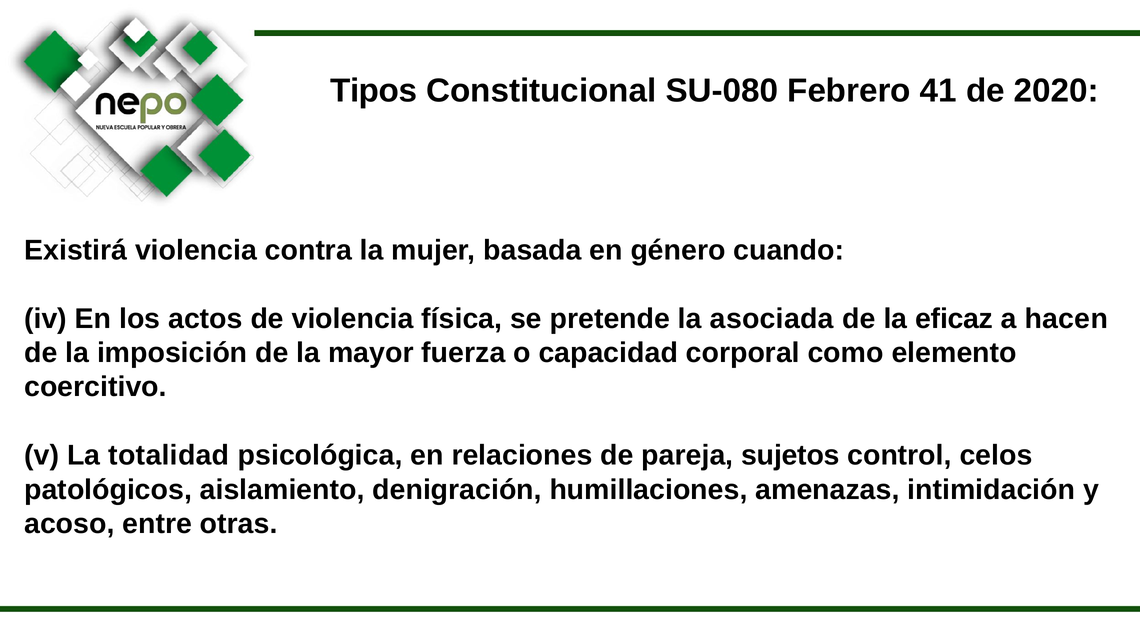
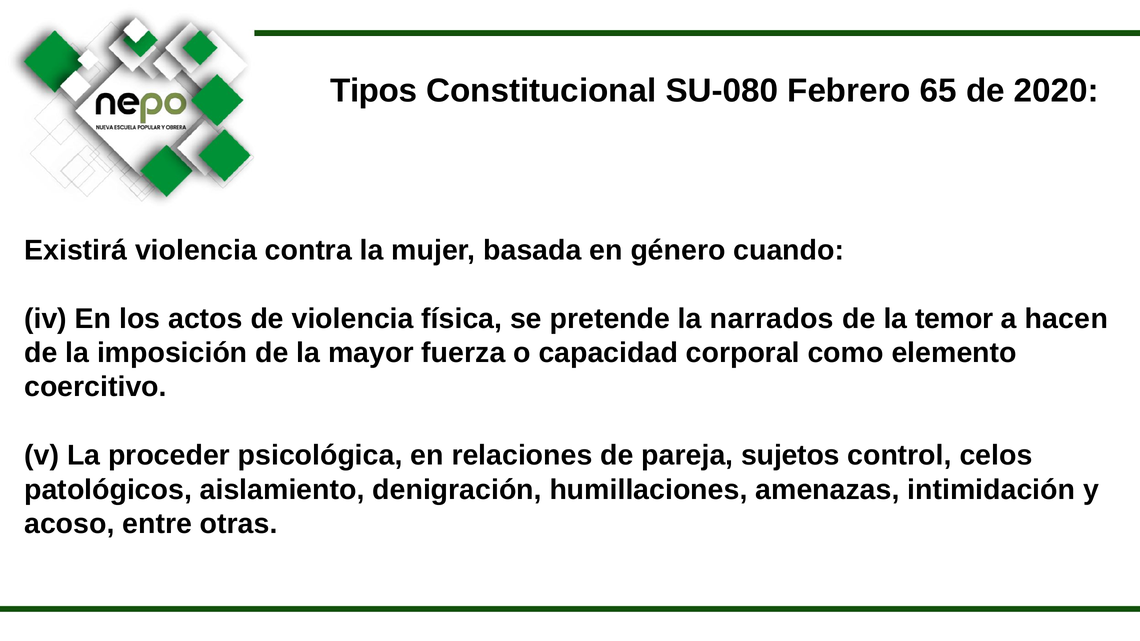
41: 41 -> 65 (938, 91)
asociada: asociada -> narrados (772, 319)
eficaz: eficaz -> temor (954, 319)
totalidad: totalidad -> proceder (169, 456)
